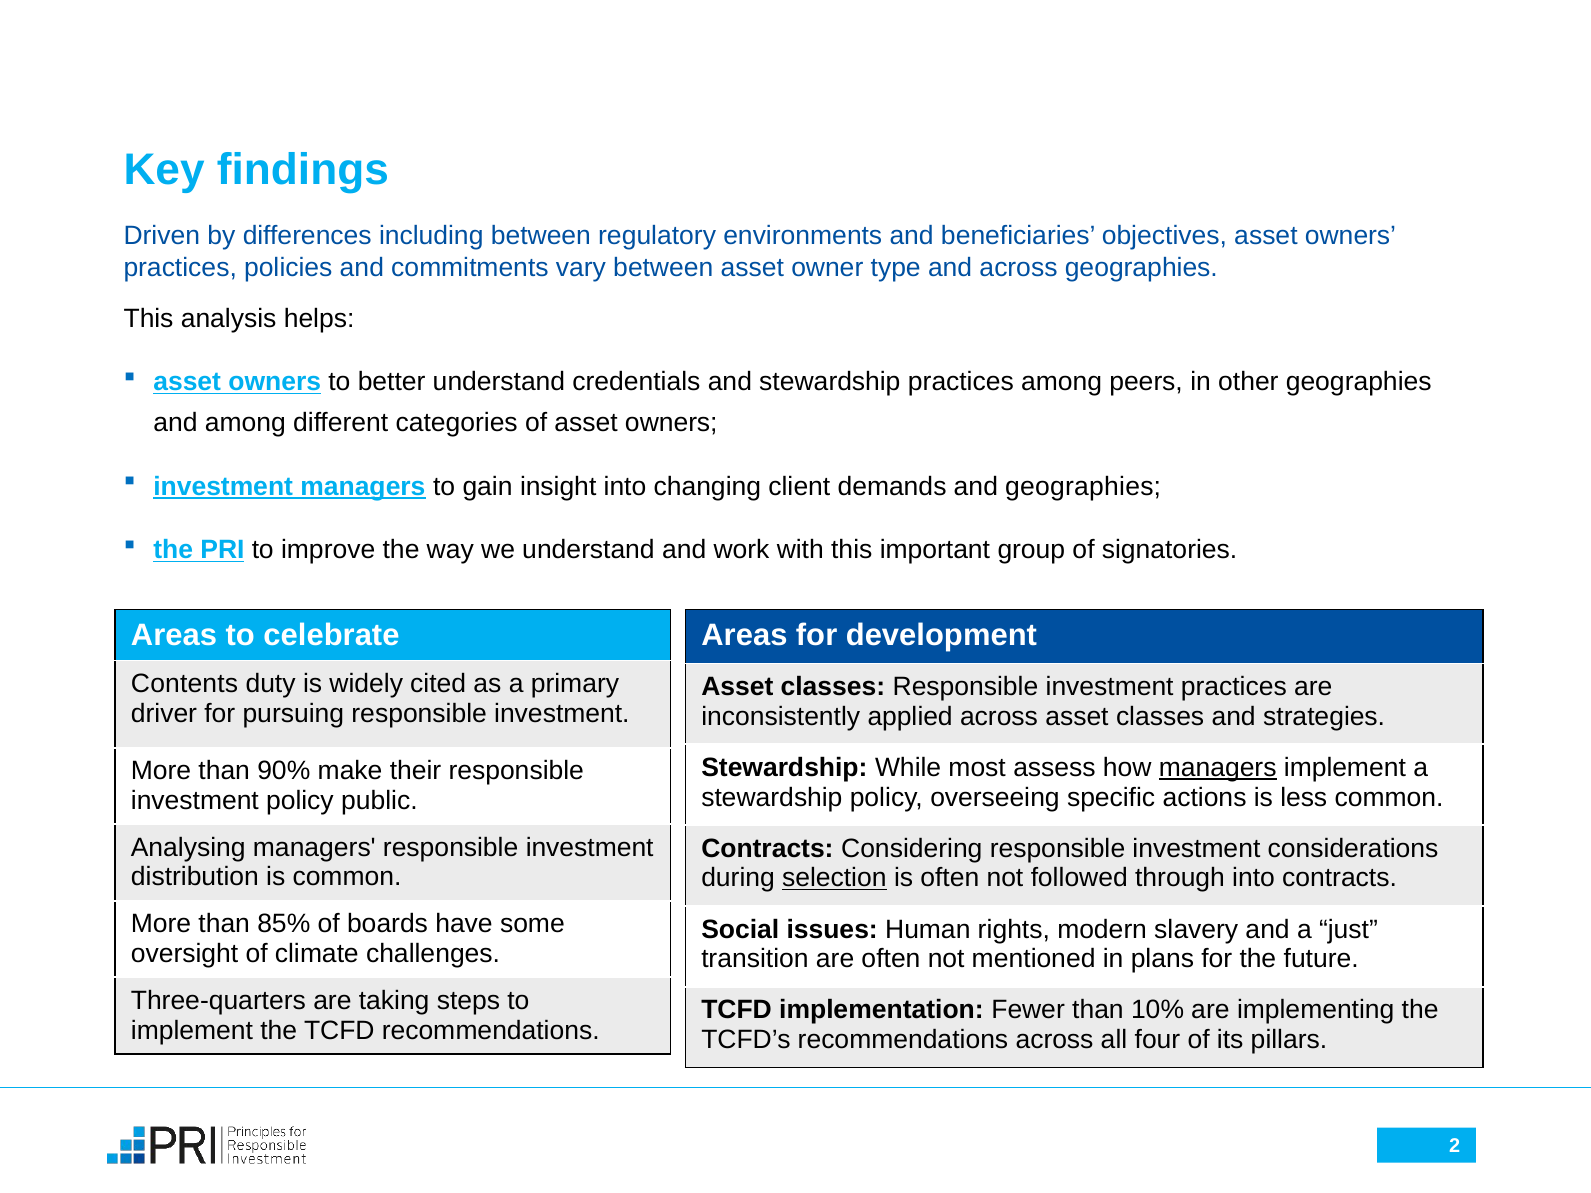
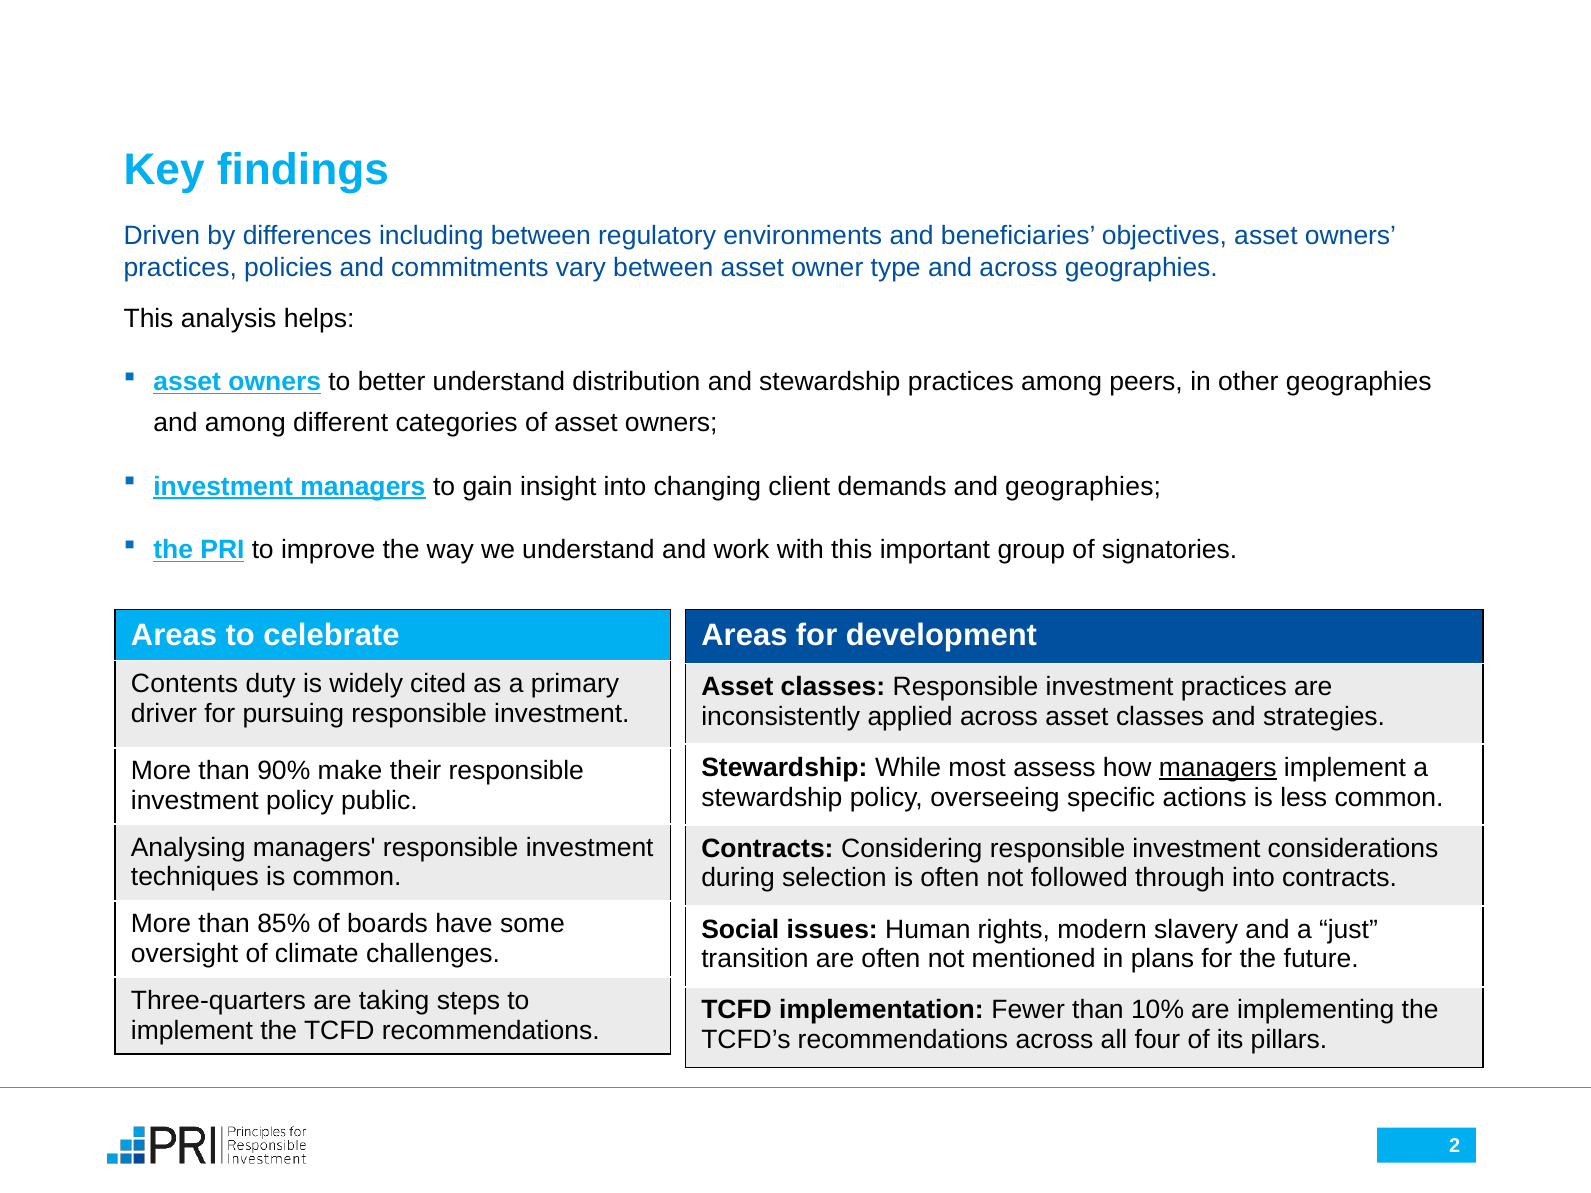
credentials: credentials -> distribution (636, 382)
distribution: distribution -> techniques (195, 877)
selection underline: present -> none (834, 878)
